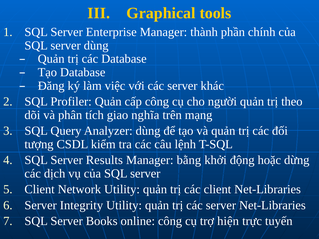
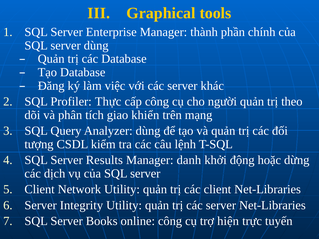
Profiler Quản: Quản -> Thực (108, 102)
nghĩa: nghĩa -> khiển (145, 115)
bằng: bằng -> danh (189, 160)
